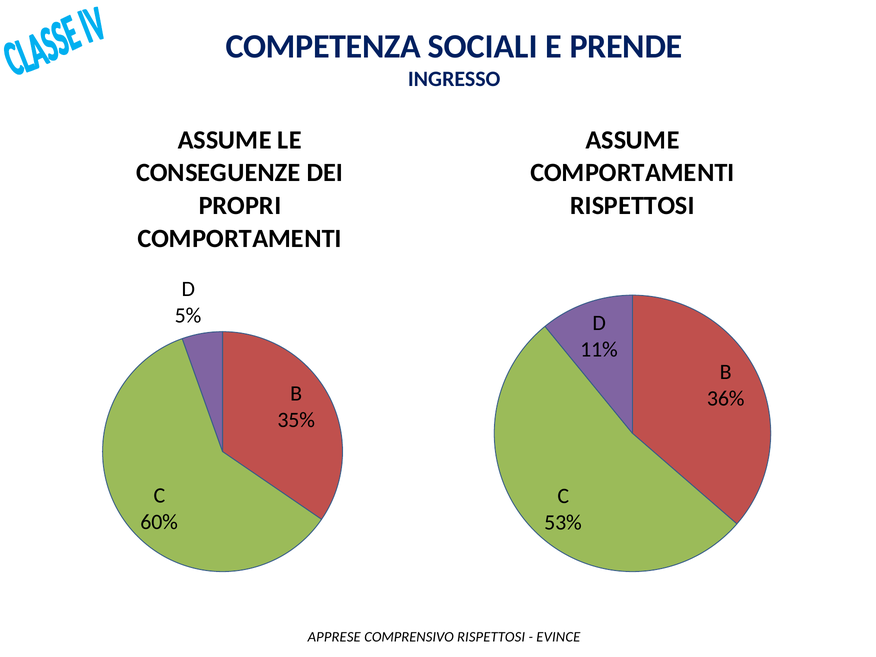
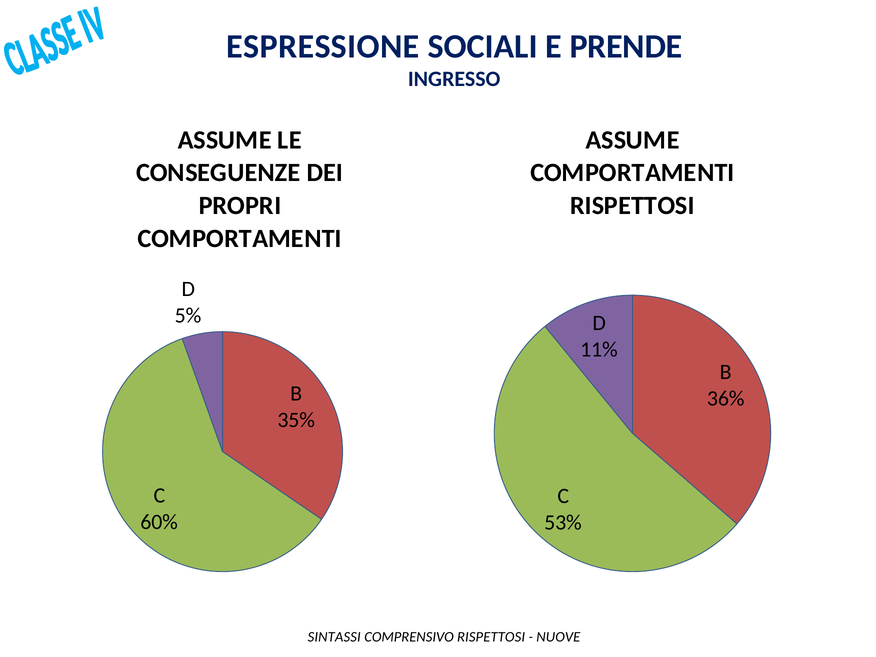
COMPETENZA: COMPETENZA -> ESPRESSIONE (323, 46)
APPRESE: APPRESE -> SINTASSI (334, 637)
EVINCE: EVINCE -> NUOVE (558, 637)
